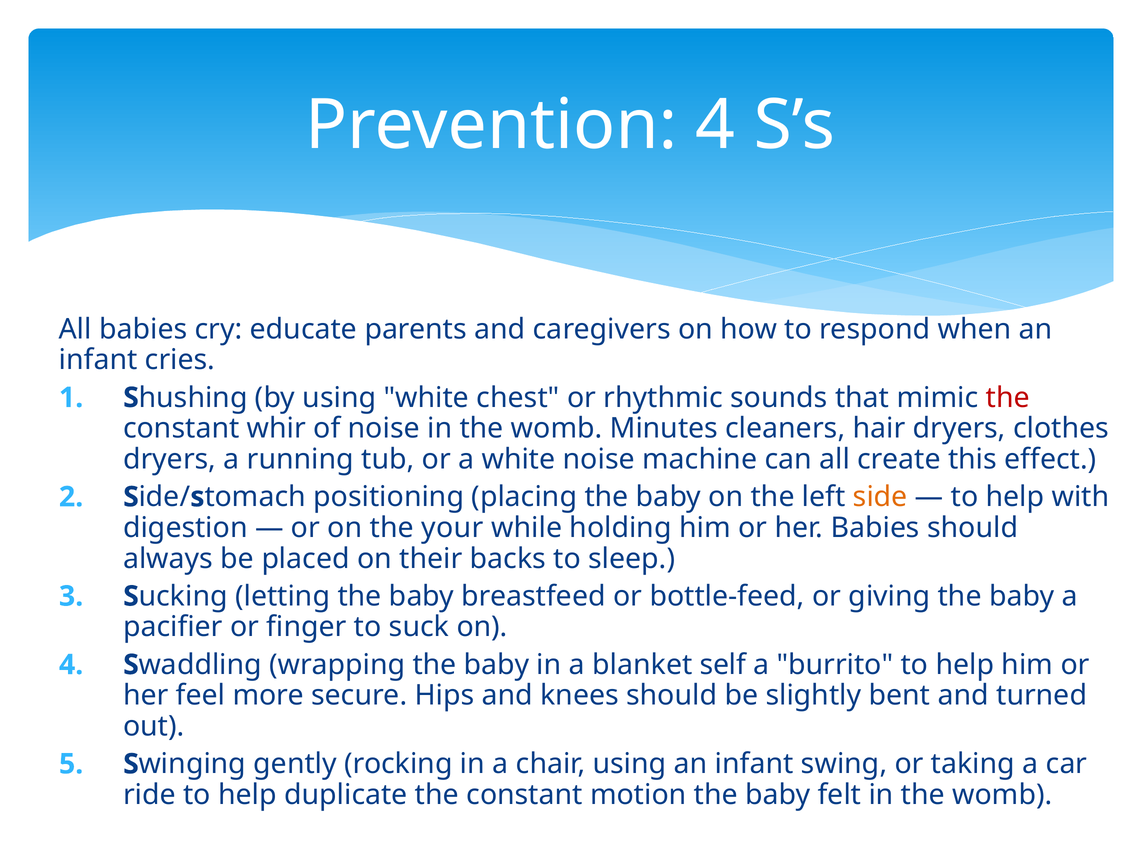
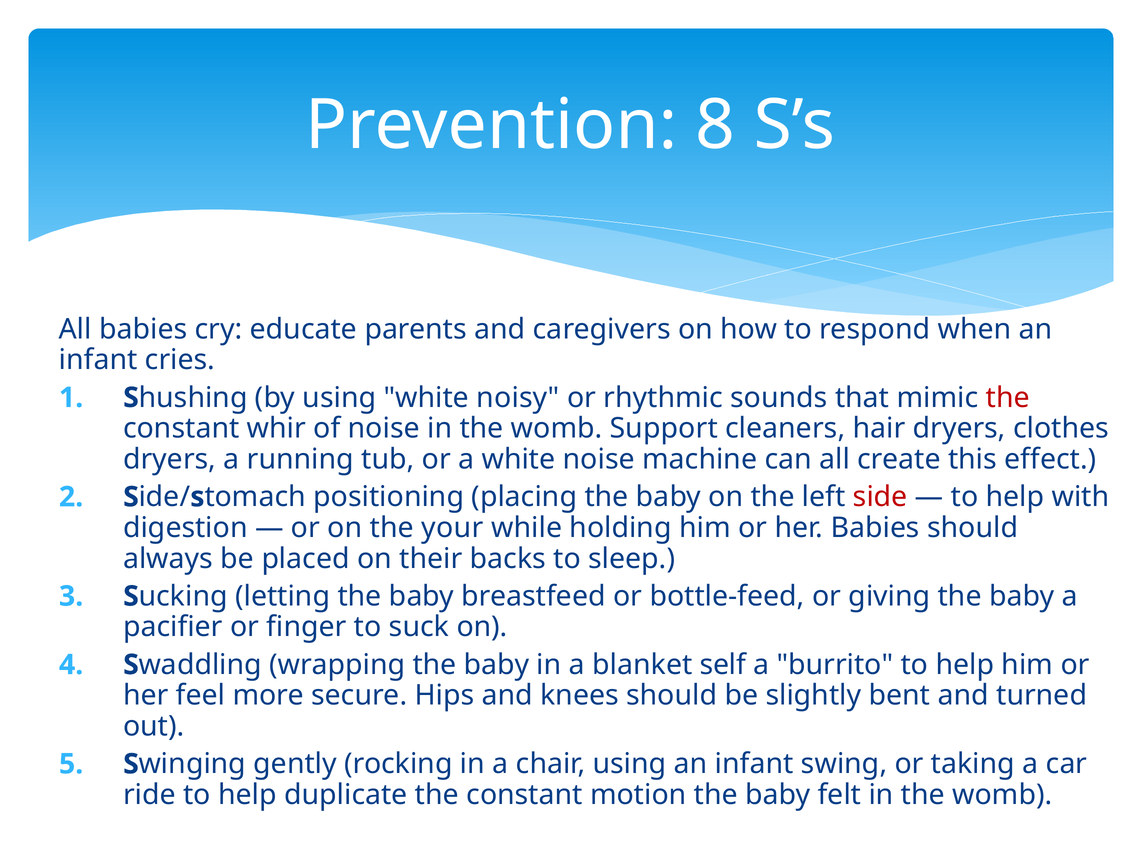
Prevention 4: 4 -> 8 (715, 125)
chest: chest -> noisy (518, 398)
Minutes: Minutes -> Support (664, 428)
side colour: orange -> red (880, 497)
